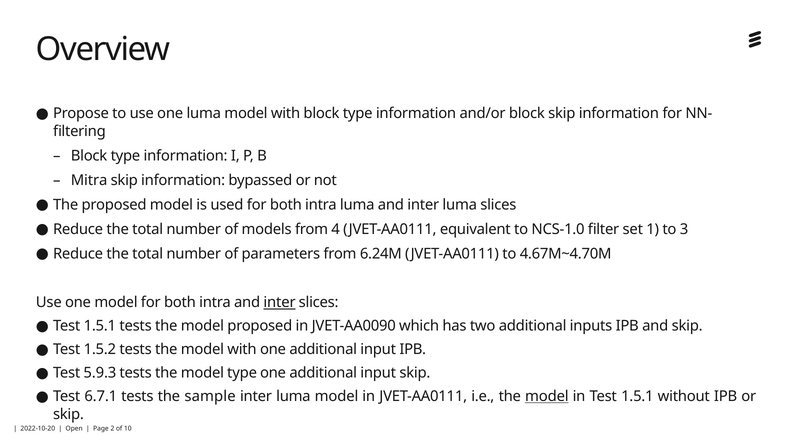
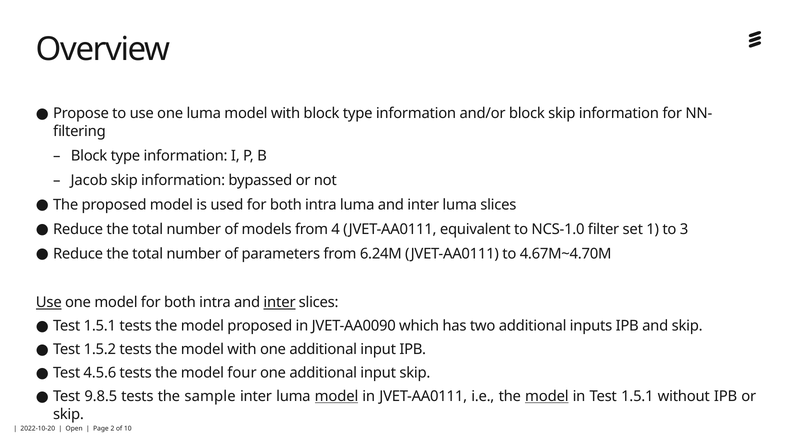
Mitra: Mitra -> Jacob (89, 180)
Use underline: none -> present (49, 302)
5.9.3: 5.9.3 -> 4.5.6 (100, 372)
model type: type -> four (242, 372)
6.7.1: 6.7.1 -> 9.8.5 (101, 396)
model underline: none -> present (337, 396)
